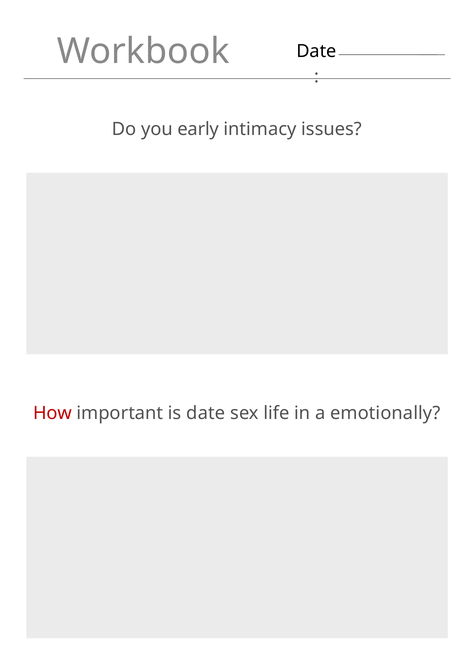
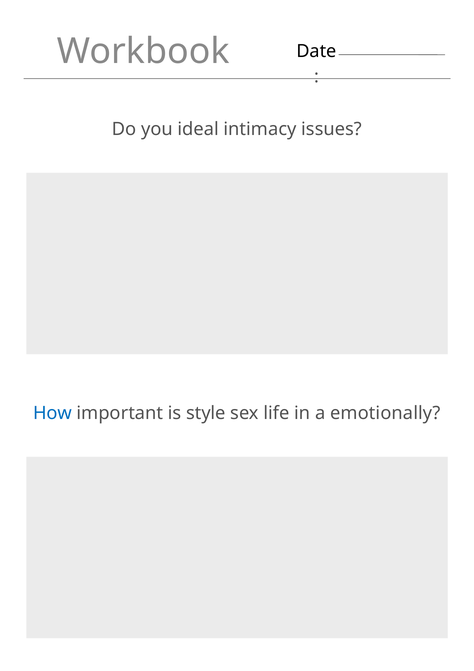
early: early -> ideal (198, 129)
How colour: red -> blue (52, 413)
is date: date -> style (206, 413)
